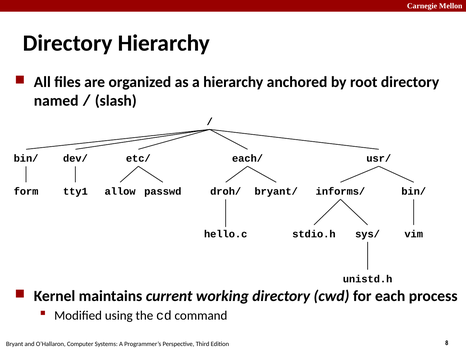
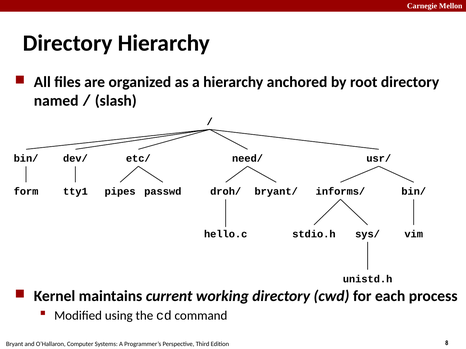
each/: each/ -> need/ (248, 159)
allow: allow -> pipes (120, 192)
